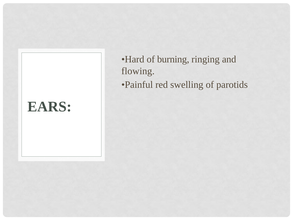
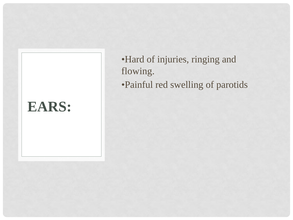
burning: burning -> injuries (173, 59)
